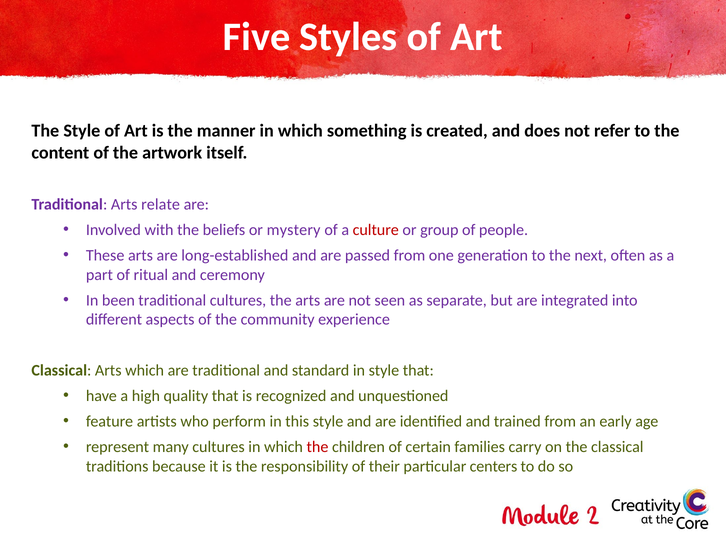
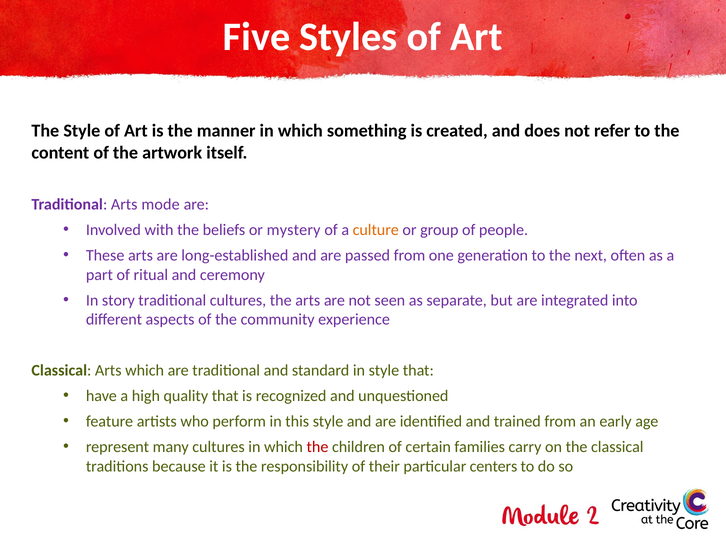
relate: relate -> mode (161, 204)
culture colour: red -> orange (376, 230)
been: been -> story (118, 300)
